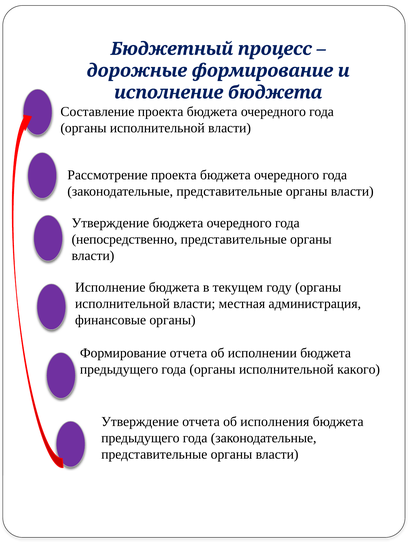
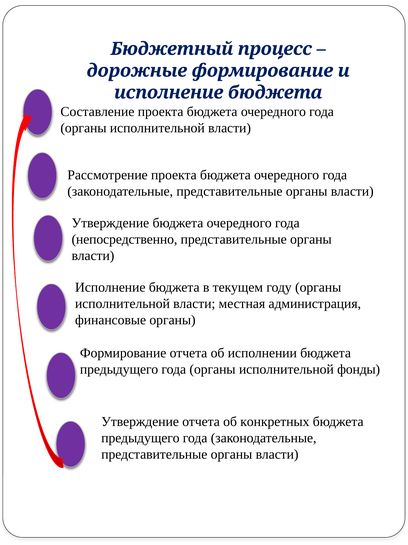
какого: какого -> фонды (359, 369)
исполнения: исполнения -> конкретных (275, 421)
